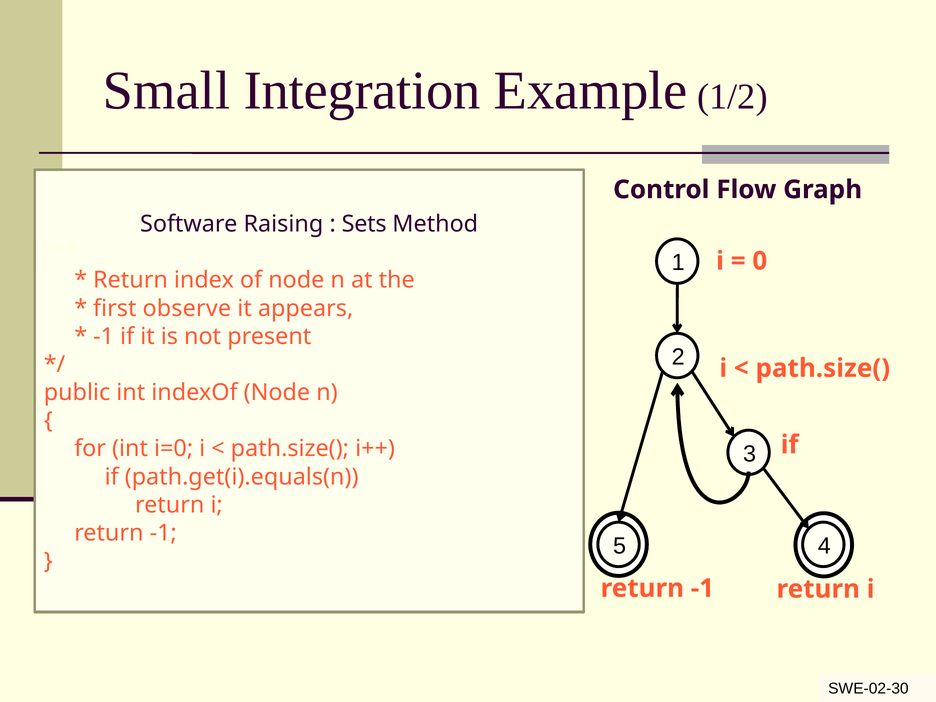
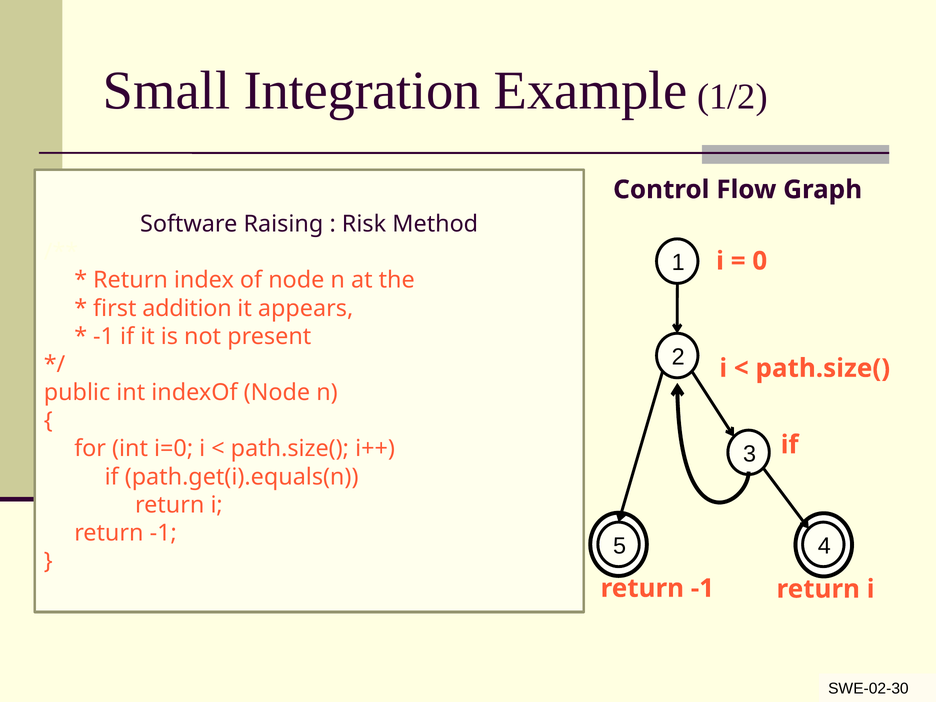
Sets: Sets -> Risk (364, 224)
observe: observe -> addition (187, 308)
